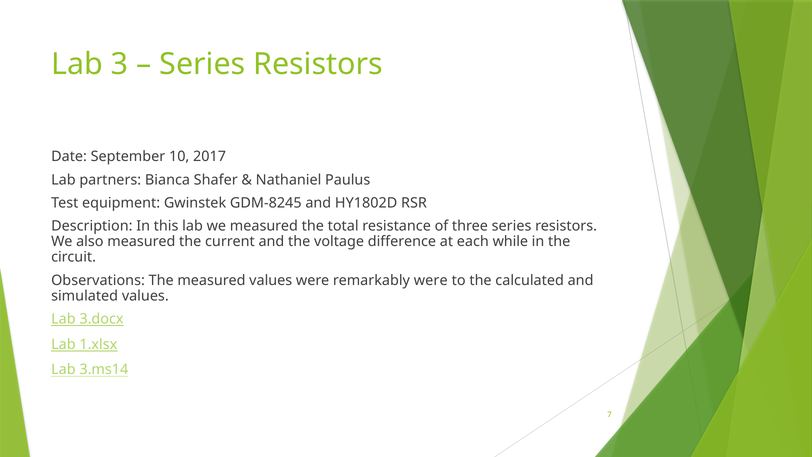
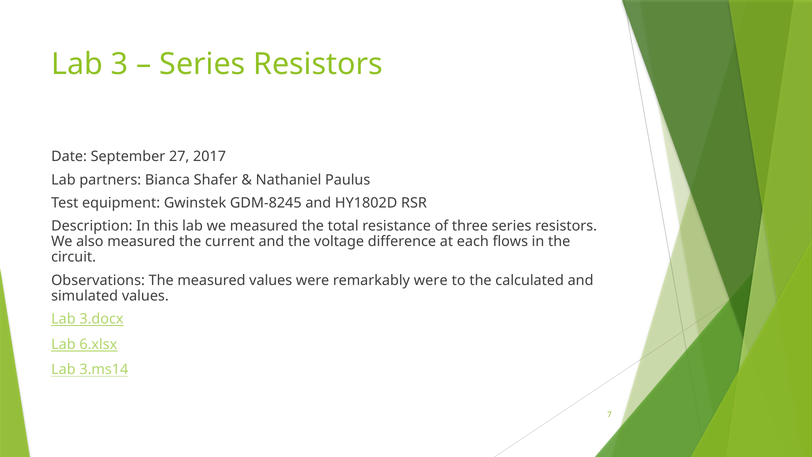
10: 10 -> 27 (179, 157)
while: while -> flows (510, 242)
1.xlsx: 1.xlsx -> 6.xlsx (98, 344)
